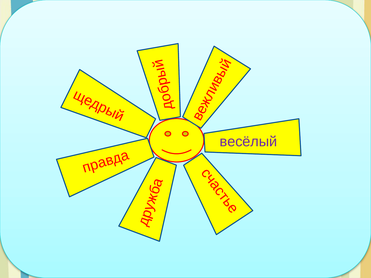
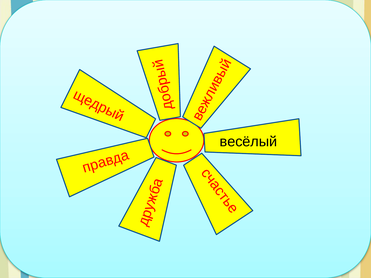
весёлый colour: purple -> black (248, 142)
